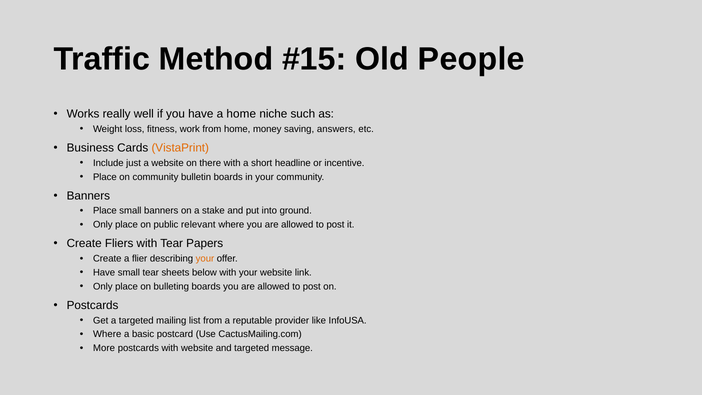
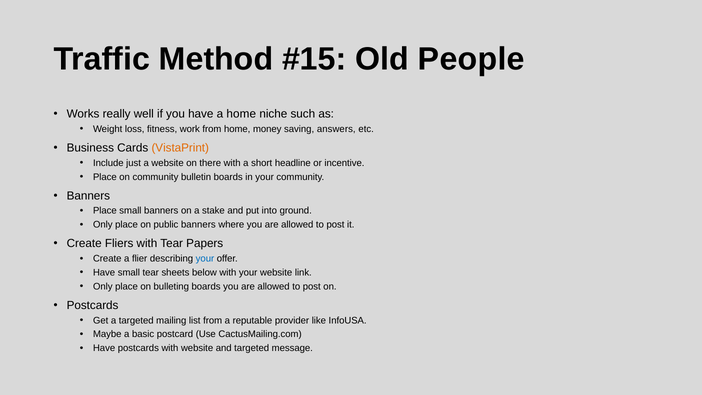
public relevant: relevant -> banners (198, 225)
your colour: orange -> blue (205, 259)
Where: Where -> Maybe (107, 334)
More: More -> Have (104, 348)
